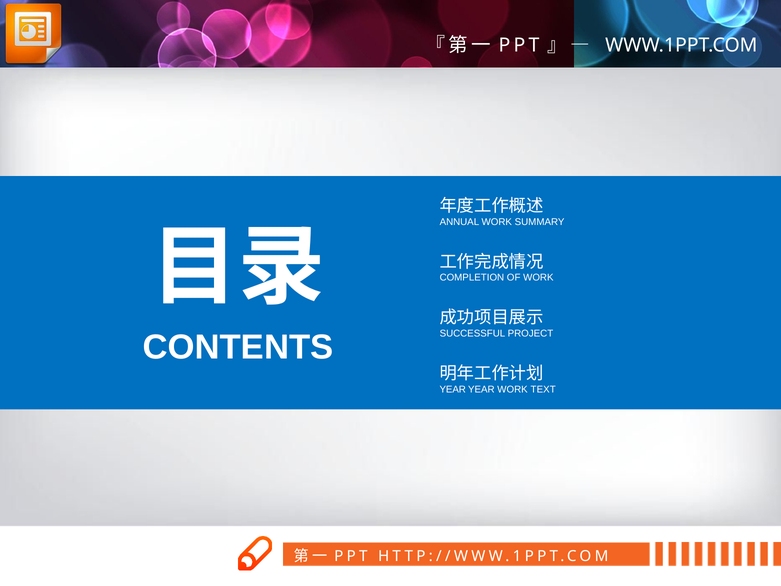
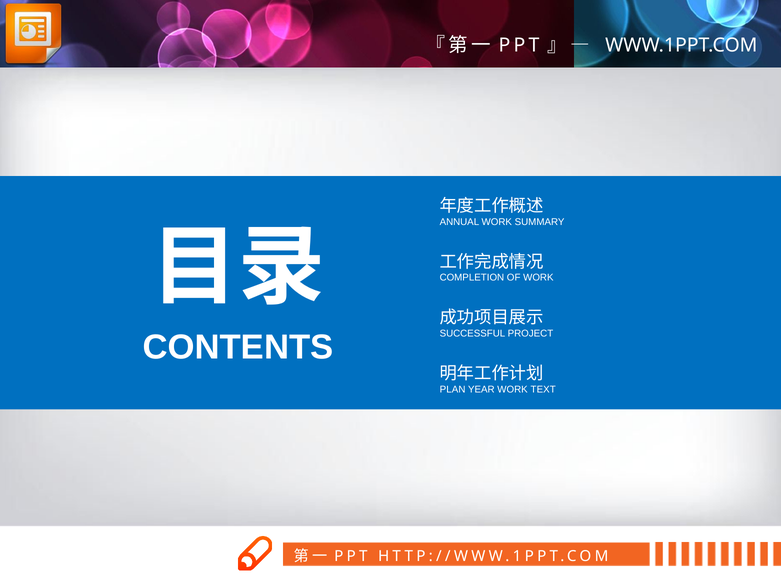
YEAR: YEAR -> PLAN (453, 389)
